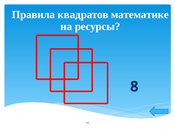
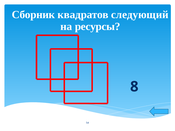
Правила: Правила -> Сборник (33, 15)
математике: математике -> следующий (140, 15)
